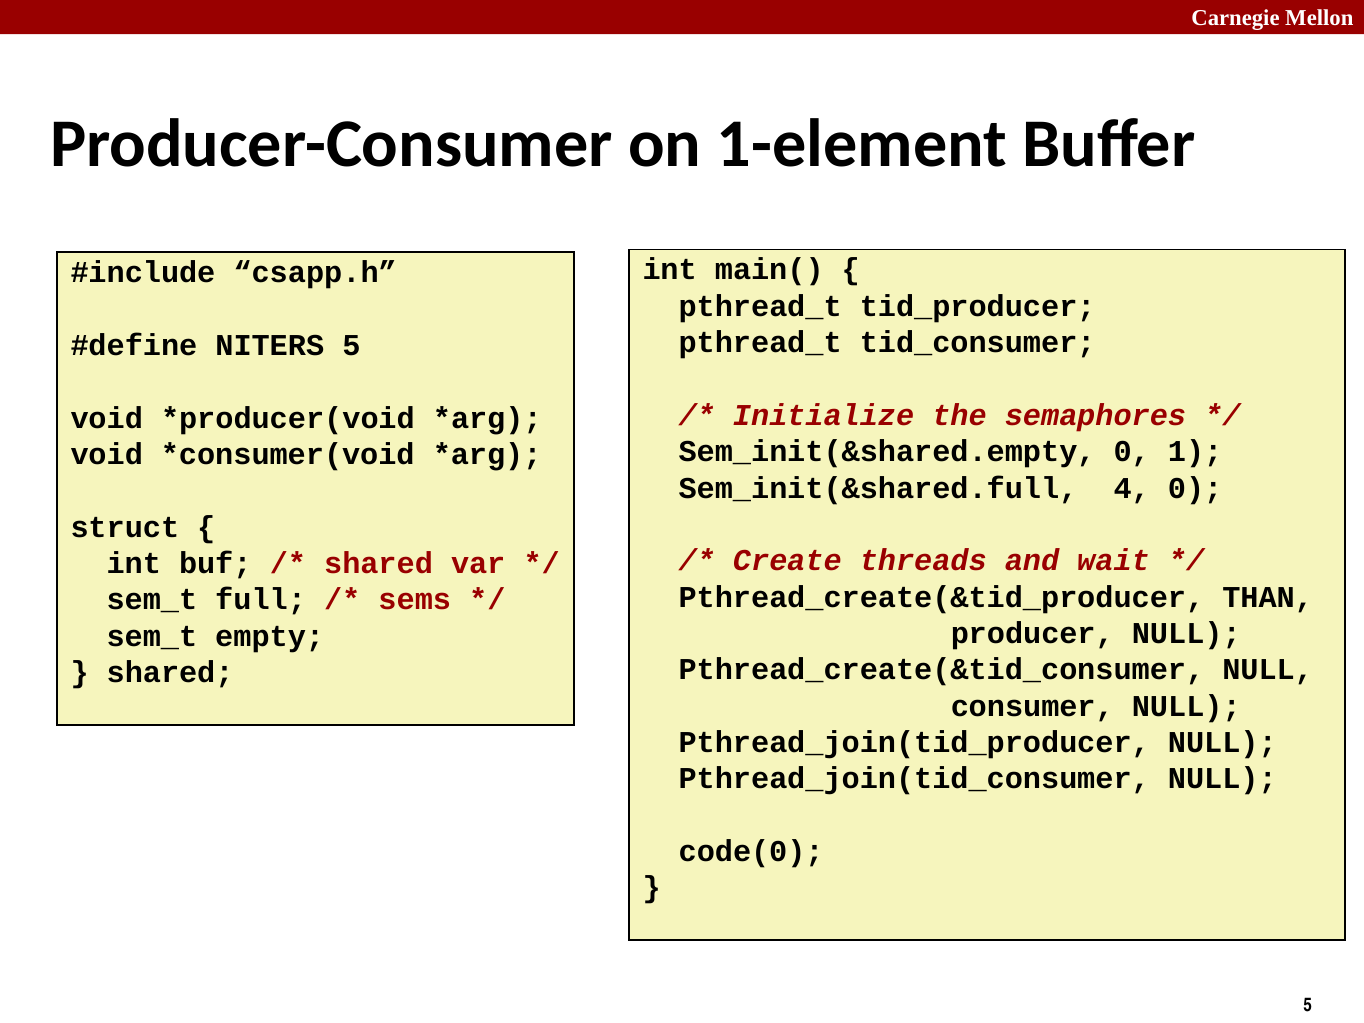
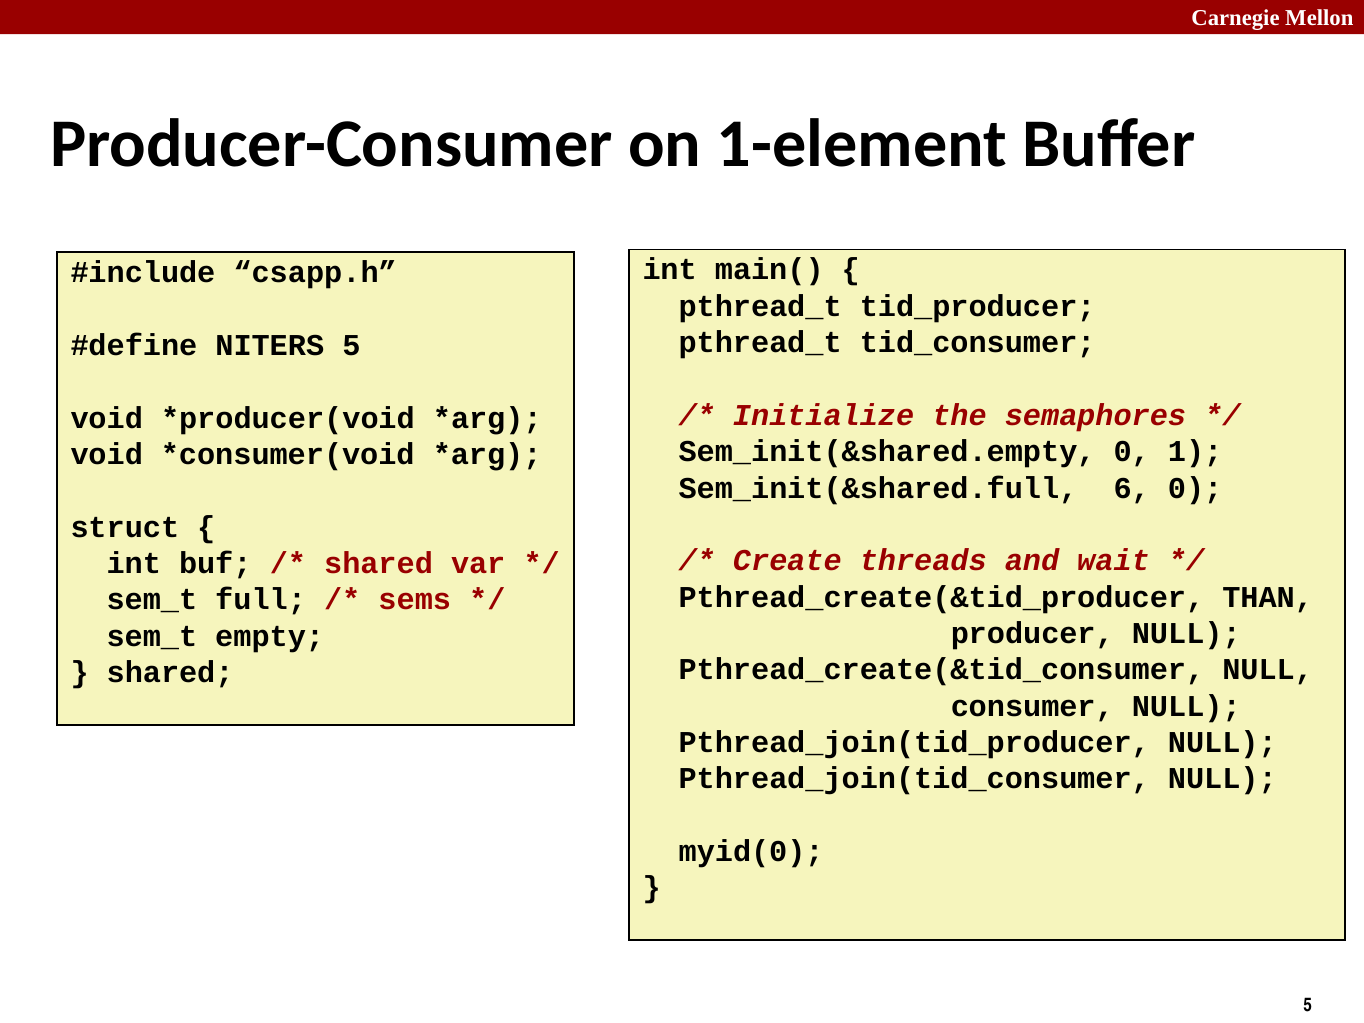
4: 4 -> 6 (1132, 488)
code(0: code(0 -> myid(0 (751, 852)
